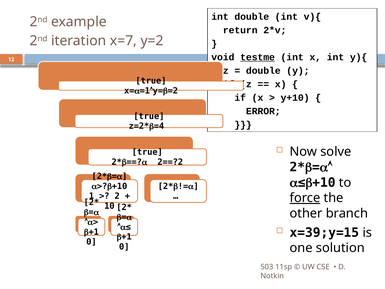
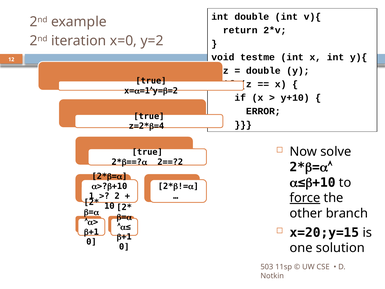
x=7: x=7 -> x=0 (123, 41)
testme underline: present -> none (258, 57)
x=39;y=15: x=39;y=15 -> x=20;y=15 (324, 232)
